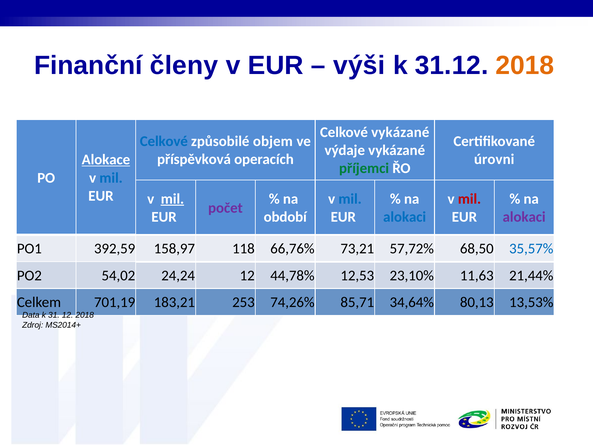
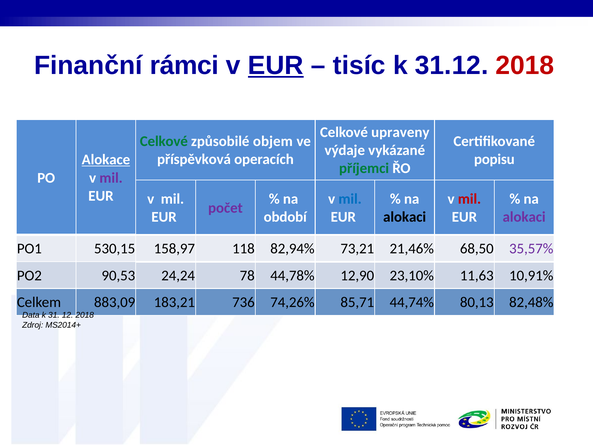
členy: členy -> rámci (184, 66)
EUR underline: none -> present (276, 66)
výši: výši -> tisíc (359, 66)
2018 colour: orange -> red (525, 66)
Celkové vykázané: vykázané -> upraveny (400, 132)
Celkové colour: blue -> green (164, 141)
úrovni: úrovni -> popisu (494, 159)
mil colour: blue -> purple (111, 178)
mil underline: present -> none (172, 199)
alokaci colour: blue -> black (405, 217)
392,59: 392,59 -> 530,15 (115, 249)
66,76%: 66,76% -> 82,94% (292, 249)
57,72%: 57,72% -> 21,46% (412, 249)
35,57% colour: blue -> purple (531, 249)
54,02: 54,02 -> 90,53 (118, 275)
24,24 12: 12 -> 78 (247, 275)
12,53: 12,53 -> 12,90 (357, 275)
21,44%: 21,44% -> 10,91% (531, 275)
701,19: 701,19 -> 883,09 (115, 302)
253: 253 -> 736 (243, 302)
34,64%: 34,64% -> 44,74% (412, 302)
13,53%: 13,53% -> 82,48% (531, 302)
